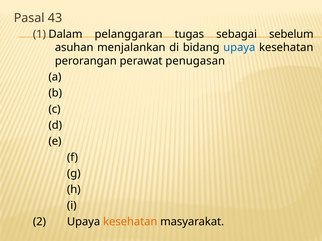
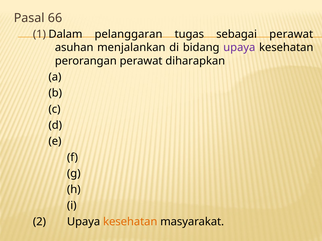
43: 43 -> 66 (55, 18)
sebagai sebelum: sebelum -> perawat (291, 34)
upaya colour: blue -> purple (239, 48)
penugasan: penugasan -> diharapkan (195, 61)
